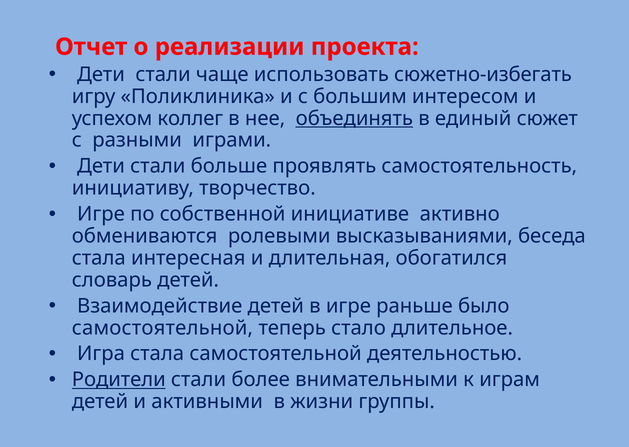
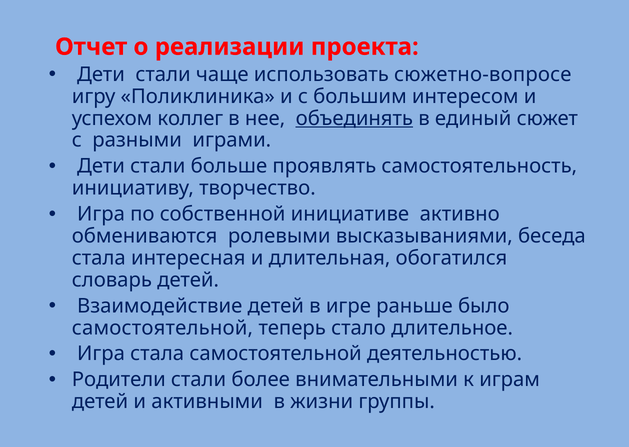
сюжетно-избегать: сюжетно-избегать -> сюжетно-вопросе (483, 75)
Игре: Игре -> Игра (101, 215)
Родители underline: present -> none (119, 380)
